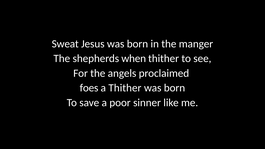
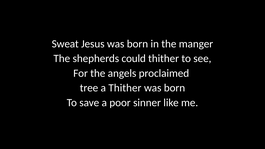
when: when -> could (134, 59)
foes: foes -> tree (89, 88)
